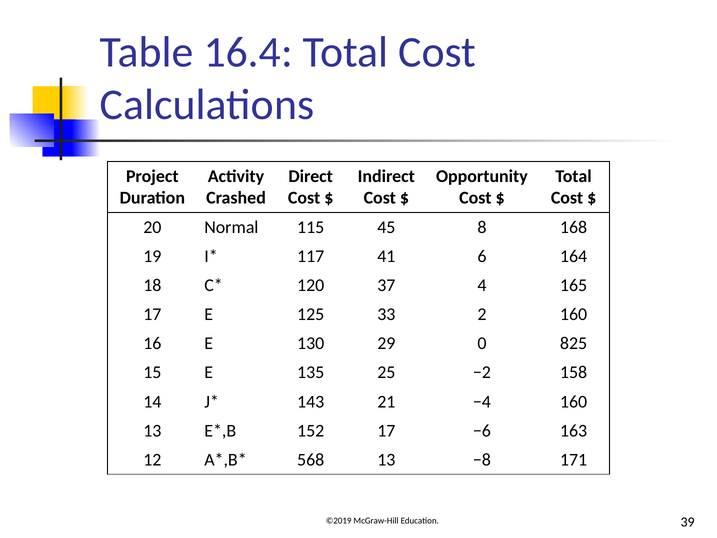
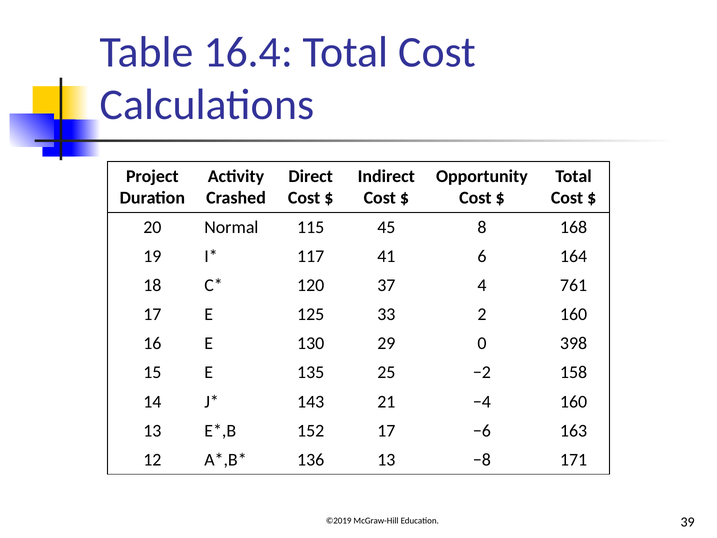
165: 165 -> 761 (574, 285)
825: 825 -> 398 (574, 343)
568: 568 -> 136 (311, 460)
